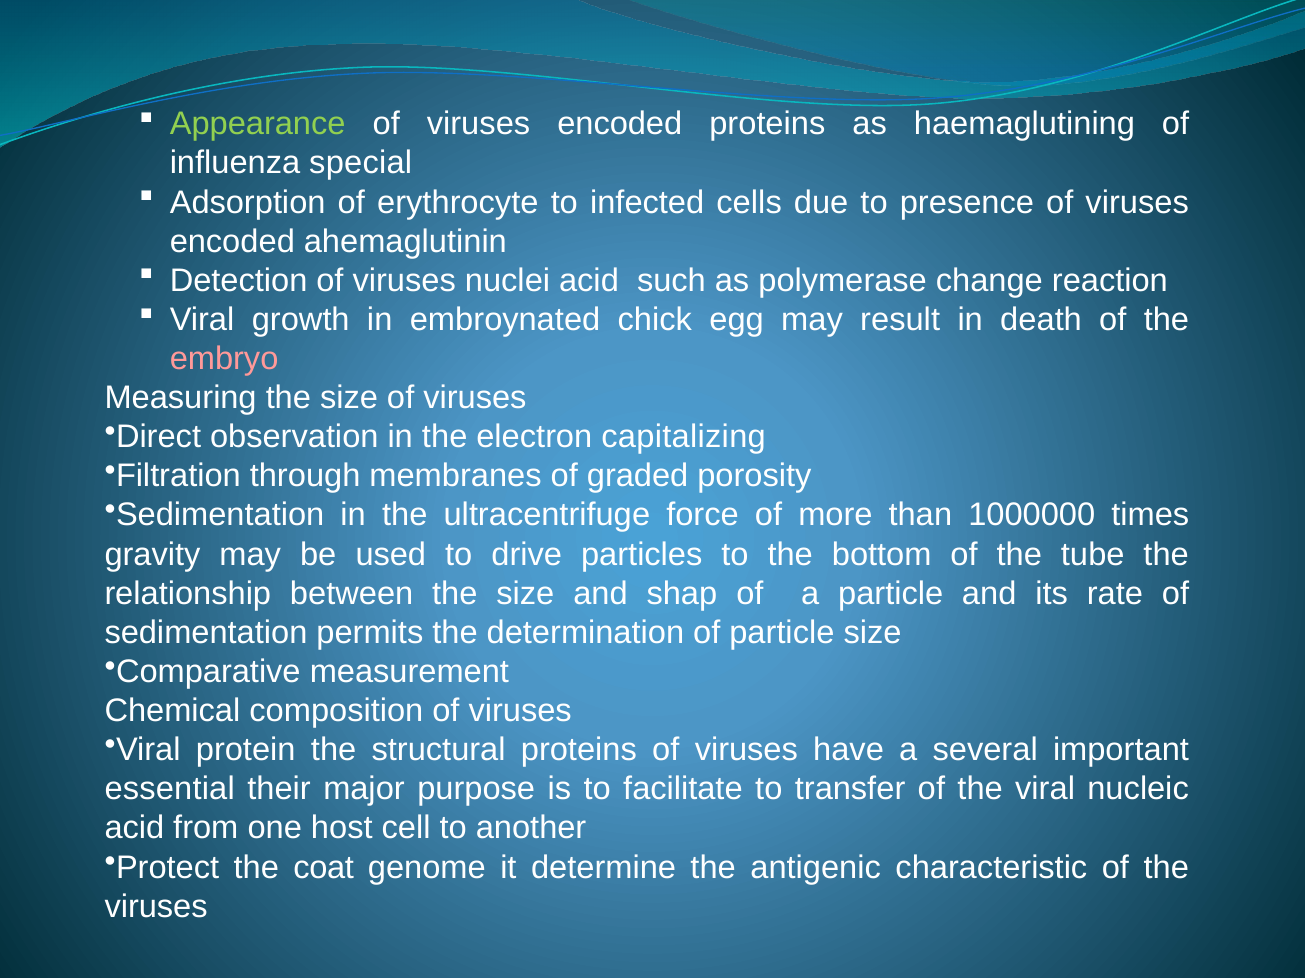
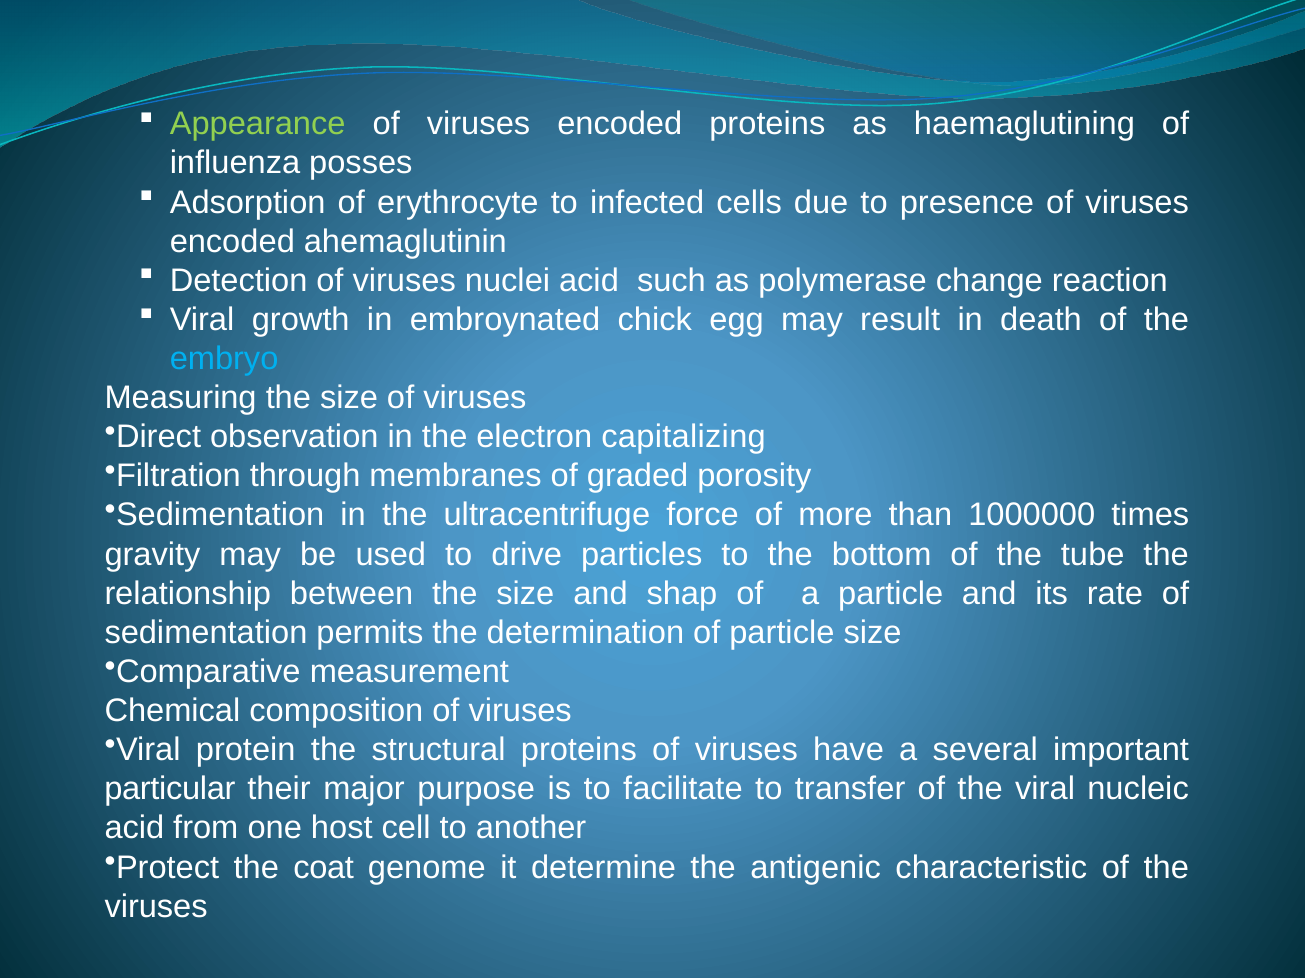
special: special -> posses (361, 163)
embryo colour: pink -> light blue (224, 359)
essential: essential -> particular (170, 790)
